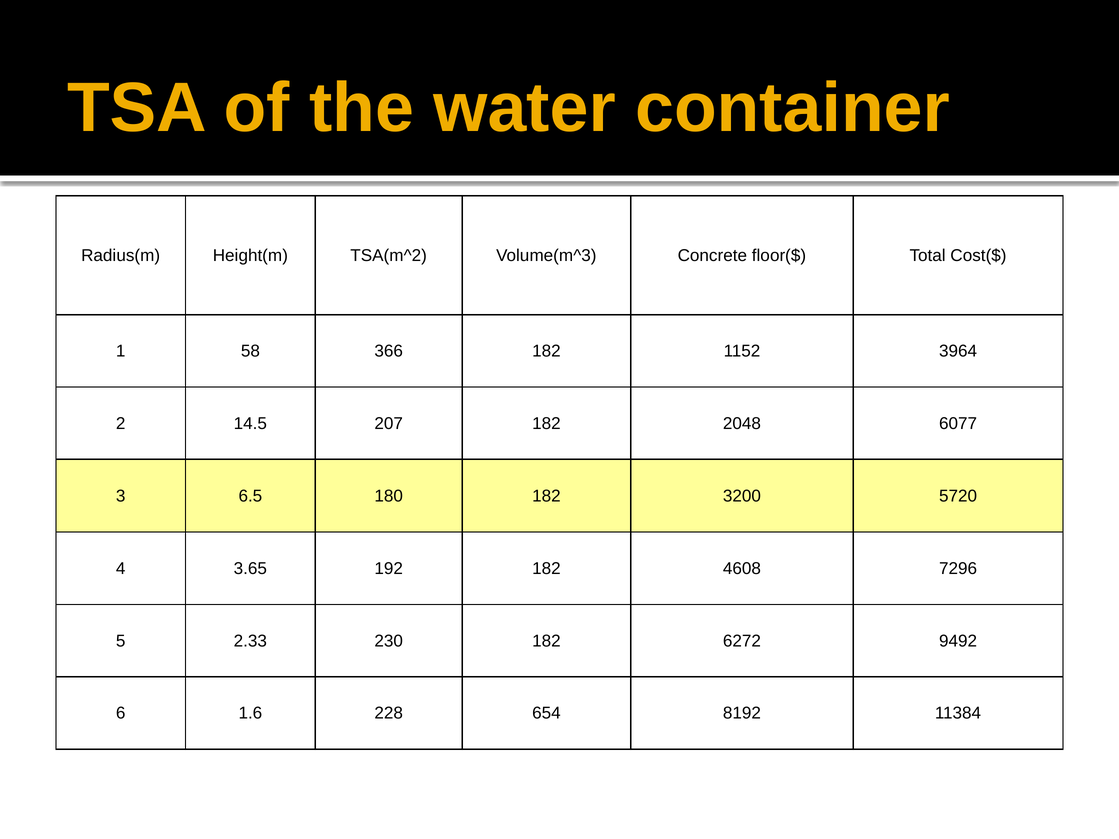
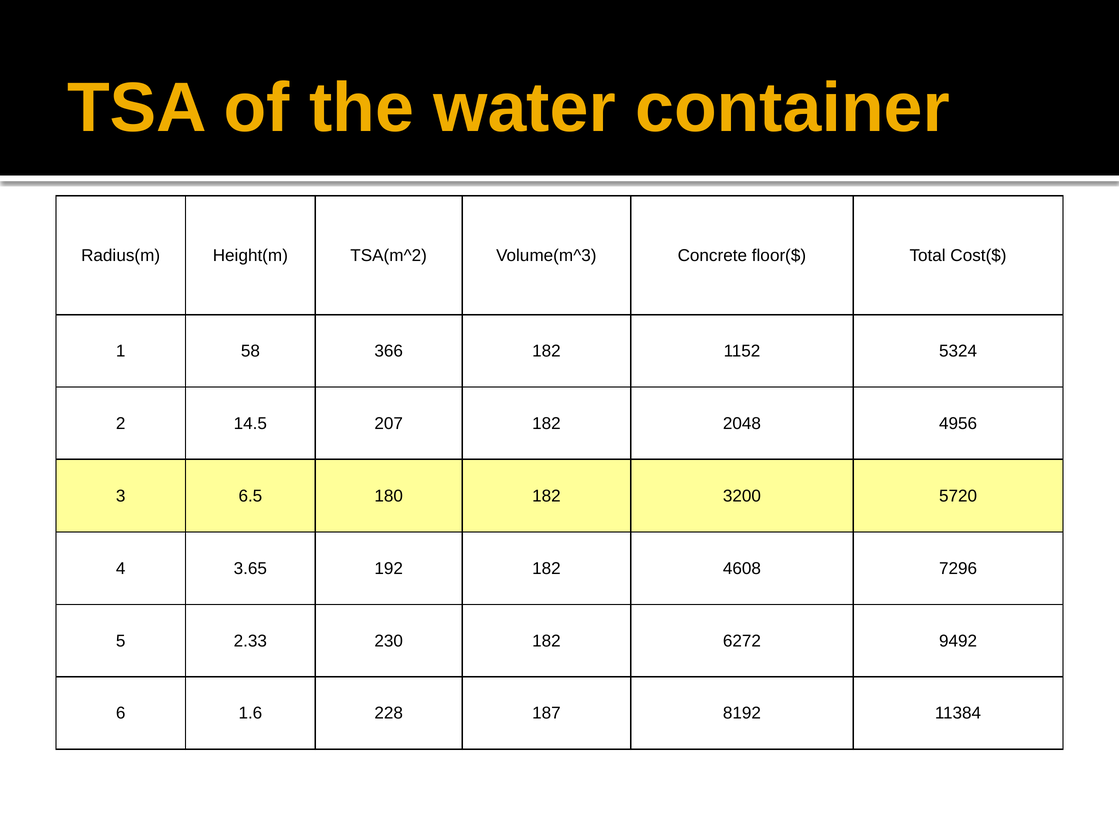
3964: 3964 -> 5324 (958, 351)
6077: 6077 -> 4956 (958, 424)
654: 654 -> 187 (546, 714)
